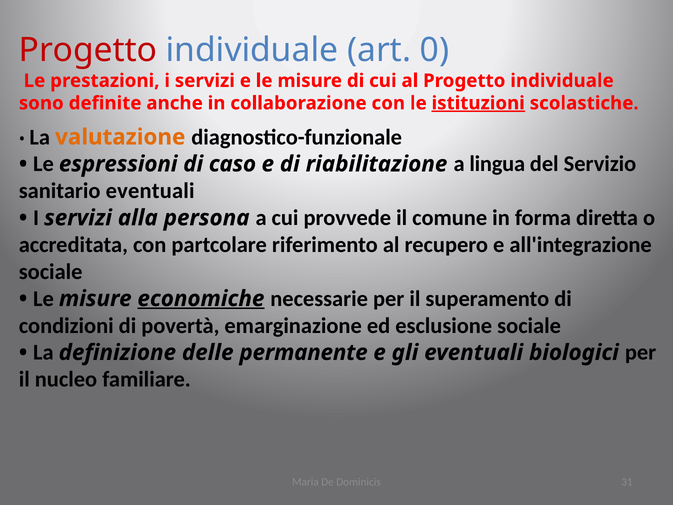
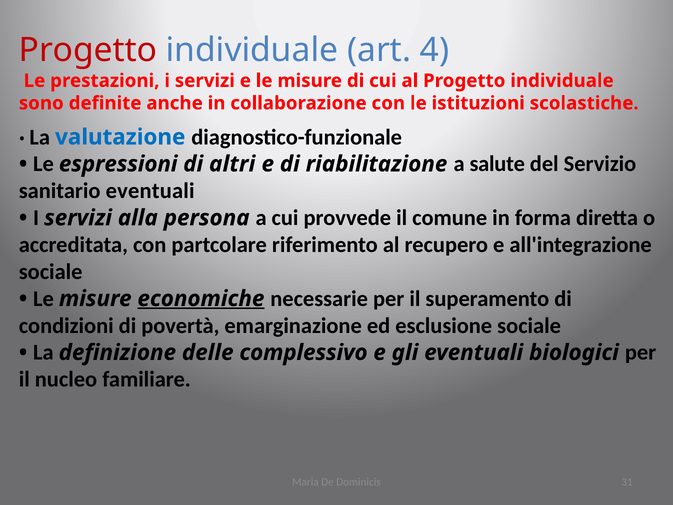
0: 0 -> 4 (434, 50)
istituzioni underline: present -> none (478, 103)
valutazione colour: orange -> blue (120, 137)
caso: caso -> altri (232, 164)
lingua: lingua -> salute (497, 164)
permanente: permanente -> complessivo (303, 352)
